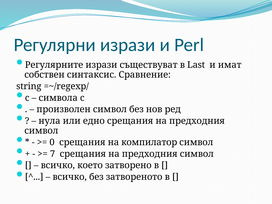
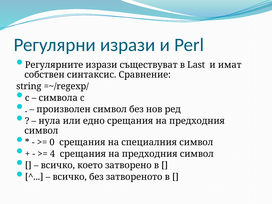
компилатор: компилатор -> специалния (149, 142)
7: 7 -> 4 (53, 154)
